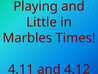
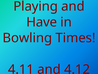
Little: Little -> Have (42, 22)
Marbles: Marbles -> Bowling (27, 38)
